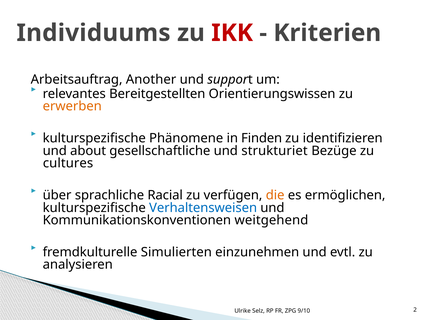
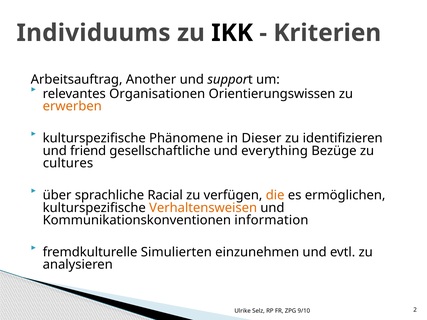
IKK colour: red -> black (232, 33)
Bereitgestellten: Bereitgestellten -> Organisationen (157, 94)
Finden: Finden -> Dieser (261, 138)
about: about -> friend (88, 151)
strukturiet: strukturiet -> everything (275, 151)
Verhaltensweisen colour: blue -> orange (203, 208)
weitgehend: weitgehend -> information (271, 220)
